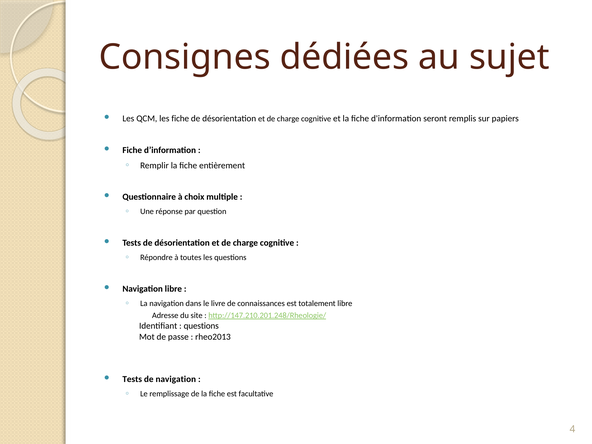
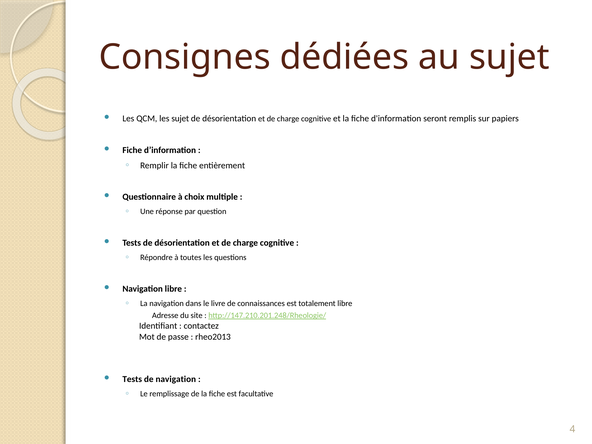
les fiche: fiche -> sujet (180, 119)
questions: questions -> contactez (201, 326)
